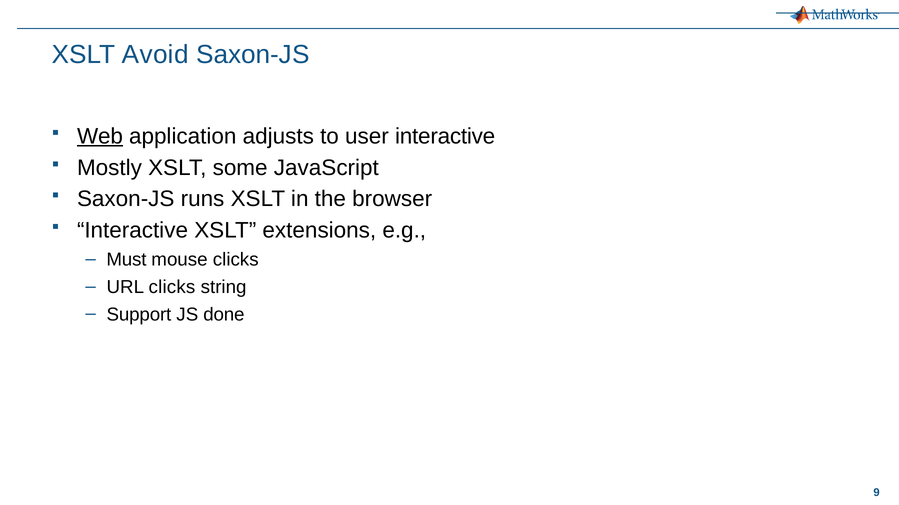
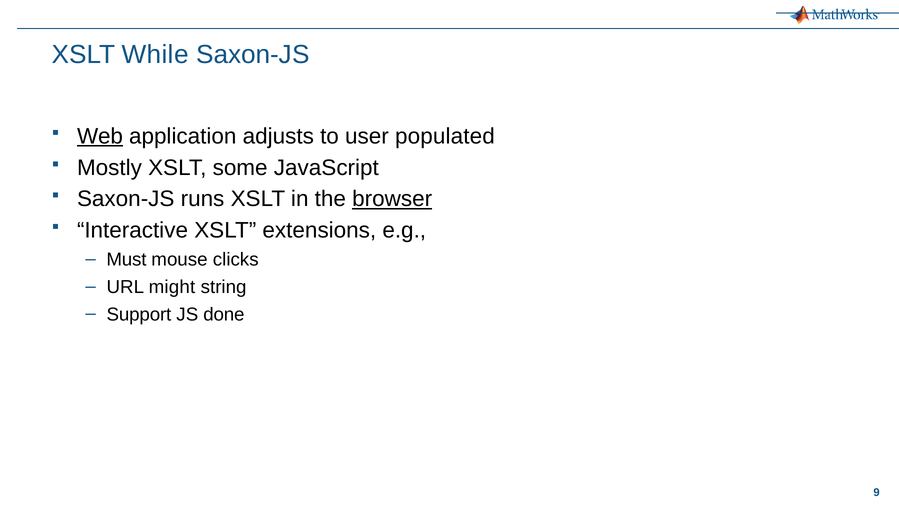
Avoid: Avoid -> While (155, 55)
user interactive: interactive -> populated (445, 136)
browser underline: none -> present (392, 199)
URL clicks: clicks -> might (172, 287)
